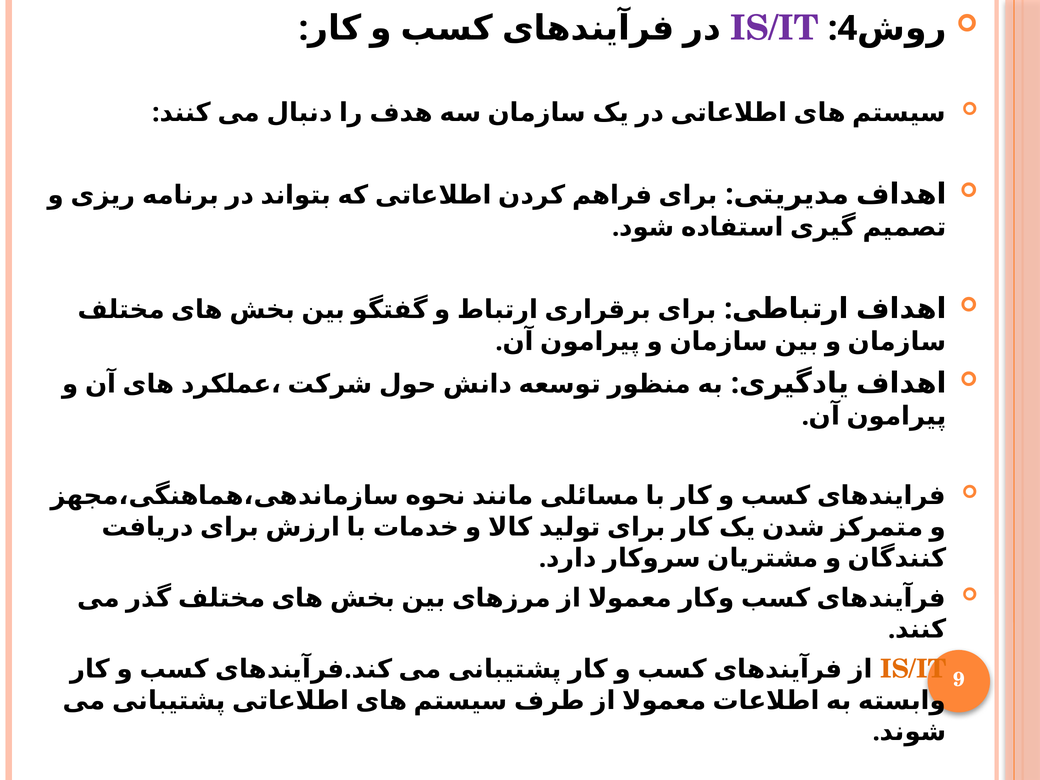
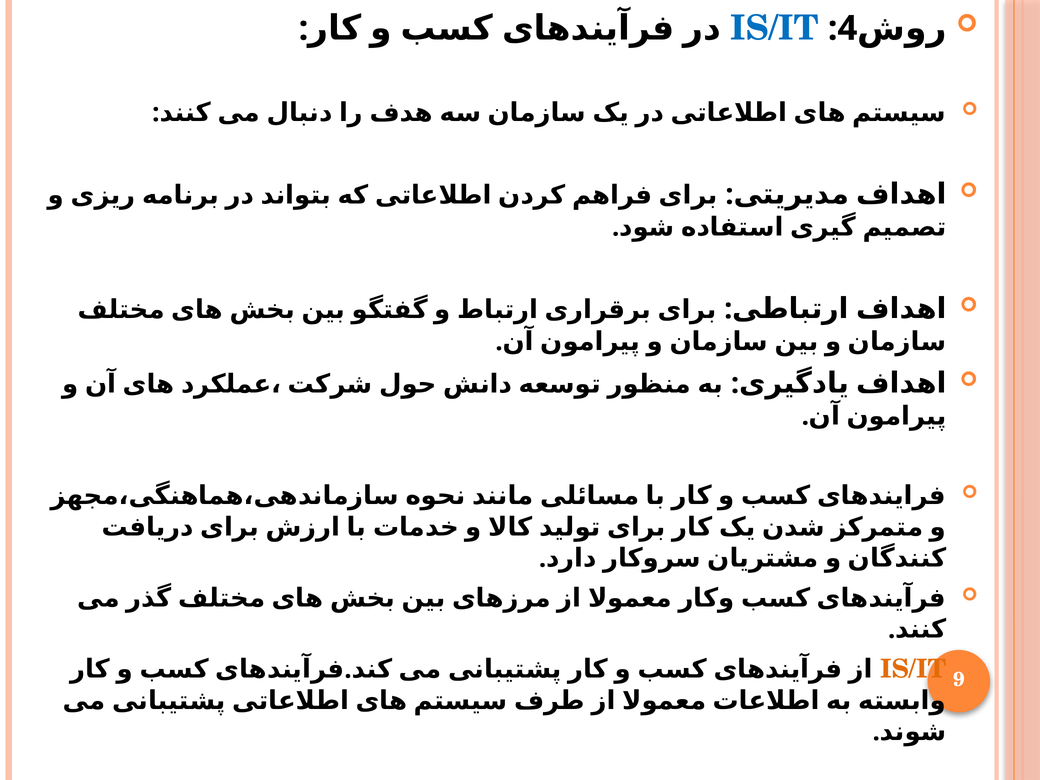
IS/IT colour: purple -> blue (774, 28)
